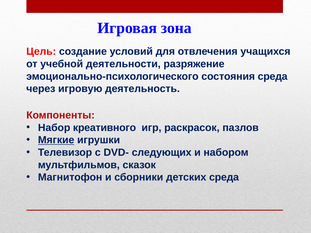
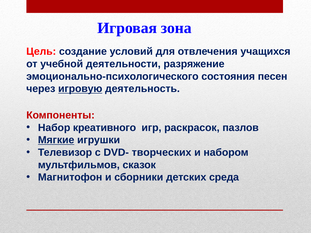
состояния среда: среда -> песен (273, 76)
игровую underline: none -> present (80, 89)
следующих: следующих -> творческих (162, 153)
